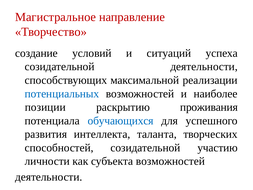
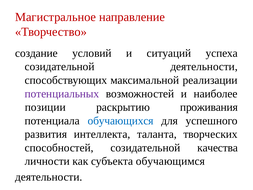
потенциальных colour: blue -> purple (62, 94)
участию: участию -> качества (218, 148)
субъекта возможностей: возможностей -> обучающимся (170, 161)
